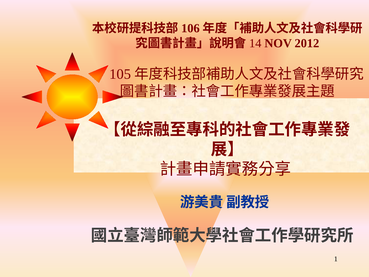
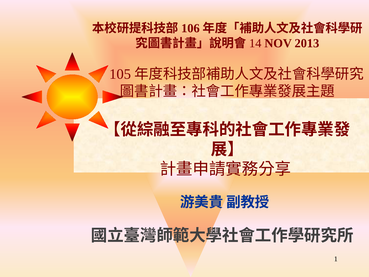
2012: 2012 -> 2013 (307, 43)
